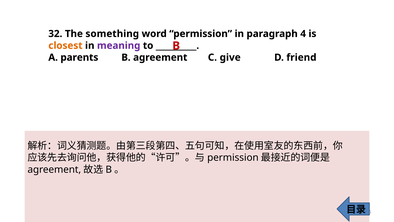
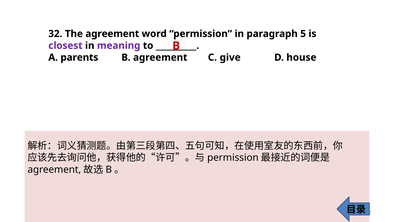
The something: something -> agreement (112, 34)
4: 4 -> 5 (303, 34)
closest colour: orange -> purple (65, 46)
friend: friend -> house (301, 57)
